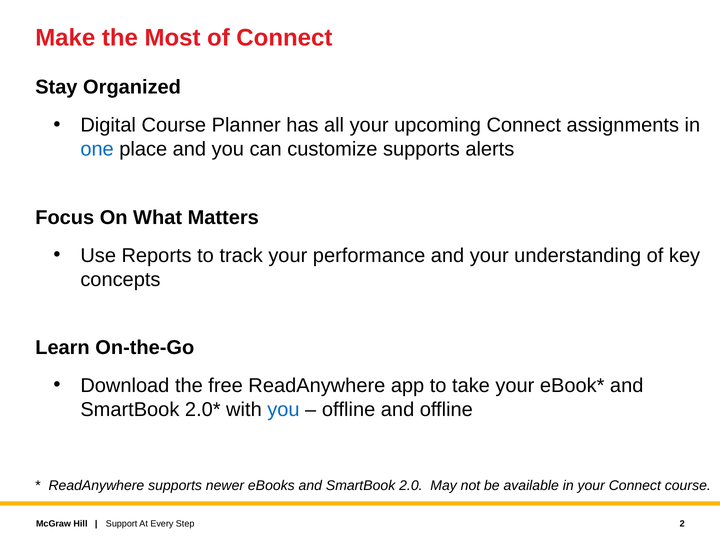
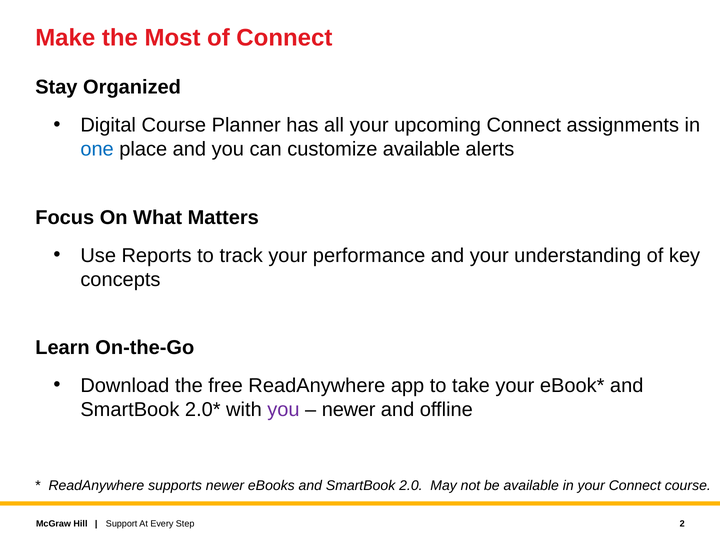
customize supports: supports -> available (422, 149)
you colour: blue -> purple (283, 409)
offline: offline -> newer (349, 409)
